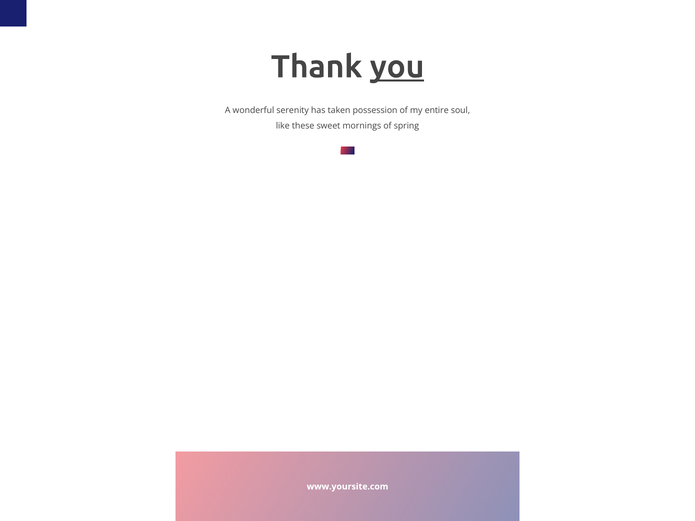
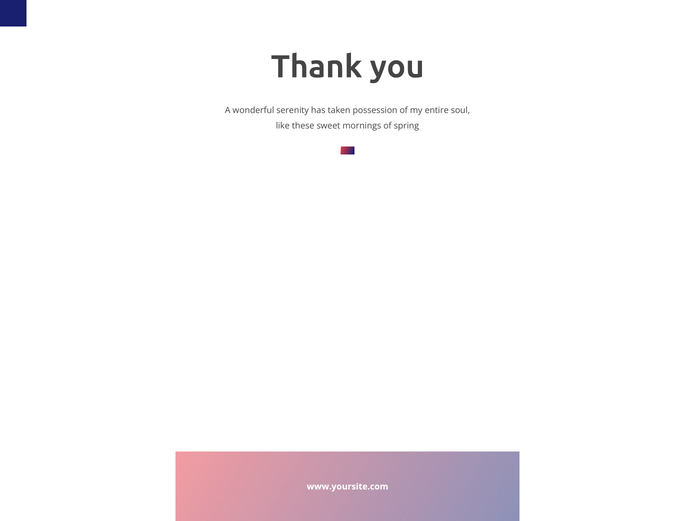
you underline: present -> none (397, 67)
